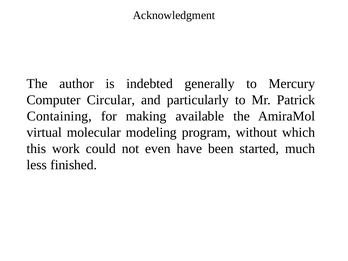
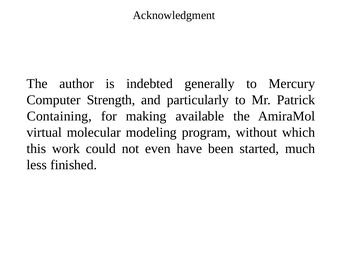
Circular: Circular -> Strength (111, 100)
